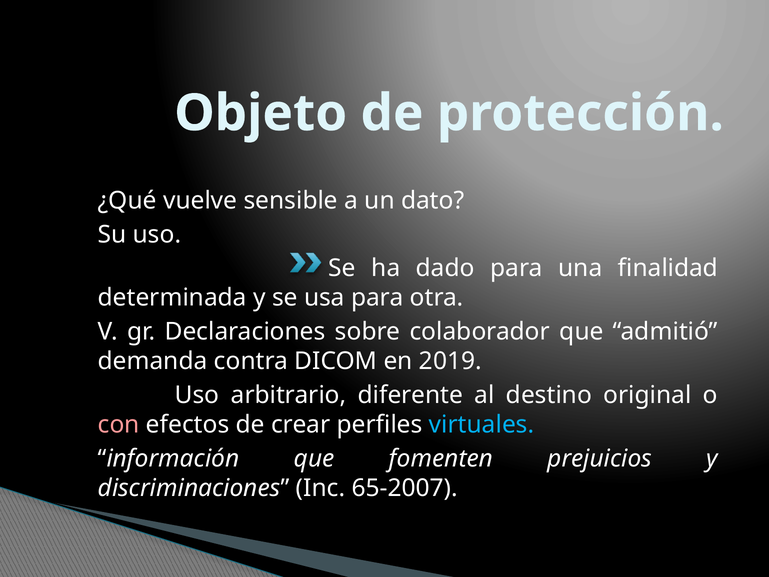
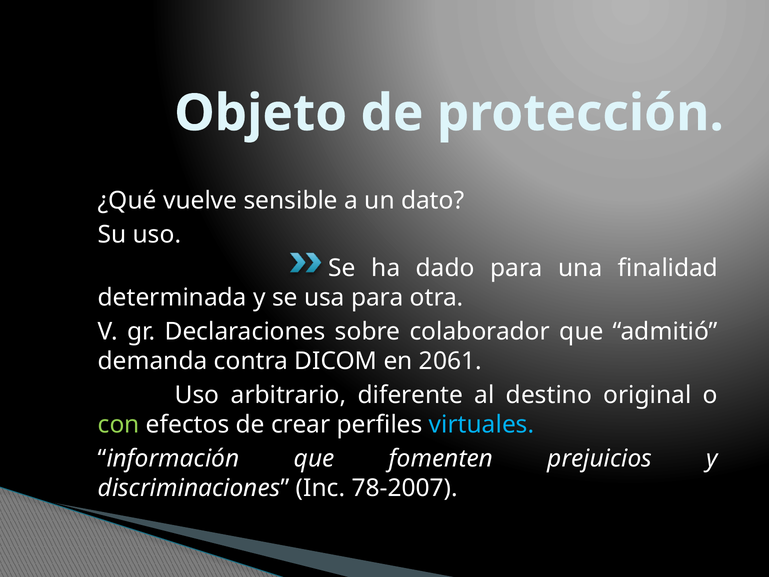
2019: 2019 -> 2061 (450, 361)
con colour: pink -> light green (119, 424)
65-2007: 65-2007 -> 78-2007 (405, 488)
